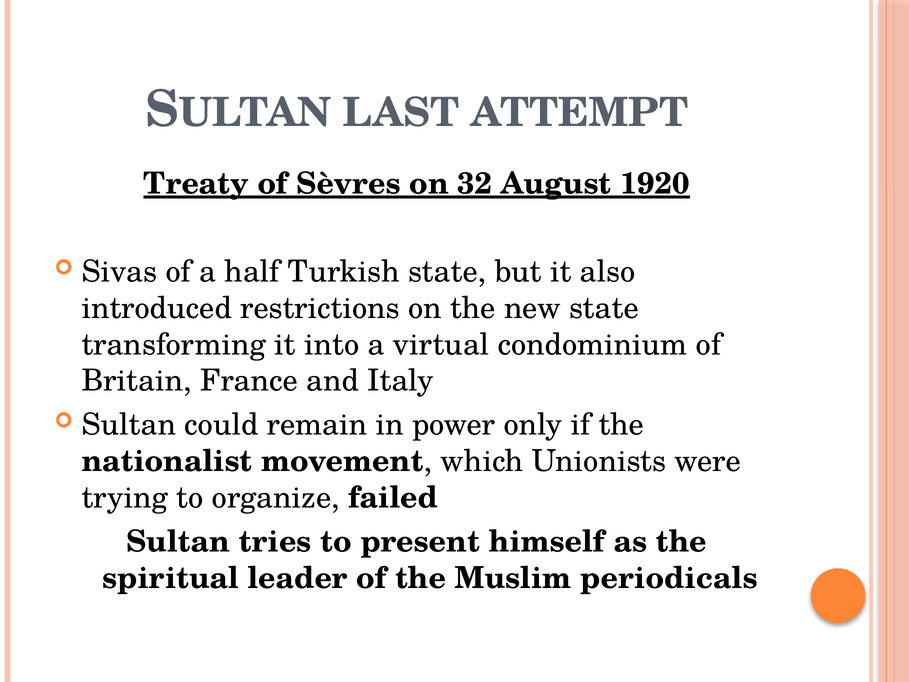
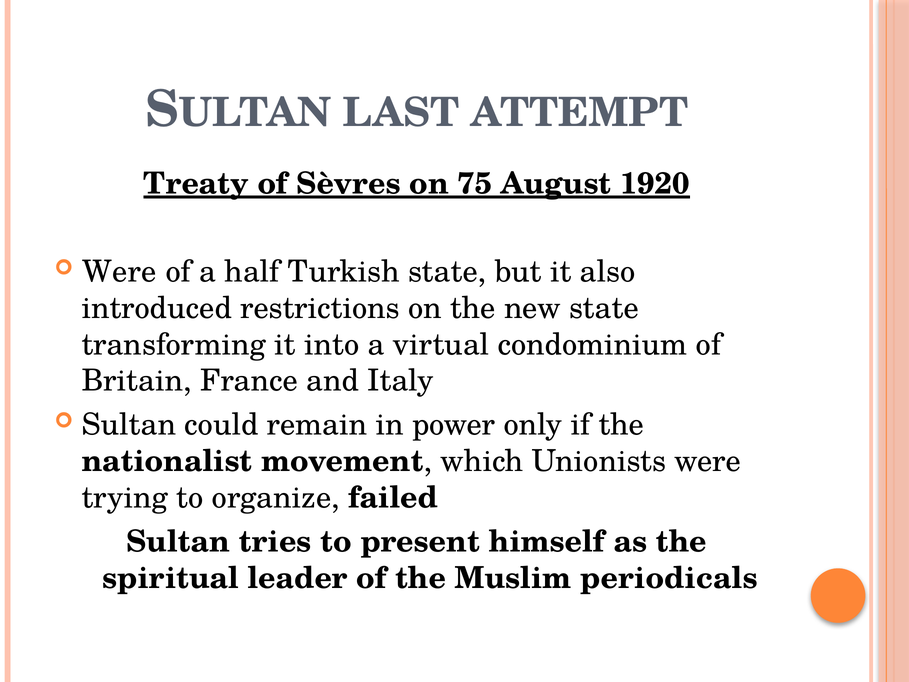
32: 32 -> 75 (475, 184)
Sivas: Sivas -> Were (119, 272)
